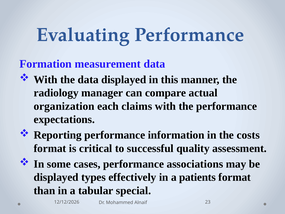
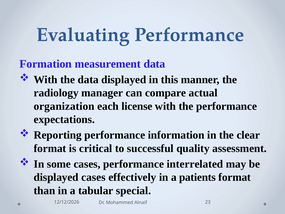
claims: claims -> license (137, 106)
costs: costs -> clear (248, 135)
associations: associations -> interrelated (195, 164)
displayed types: types -> cases (93, 177)
